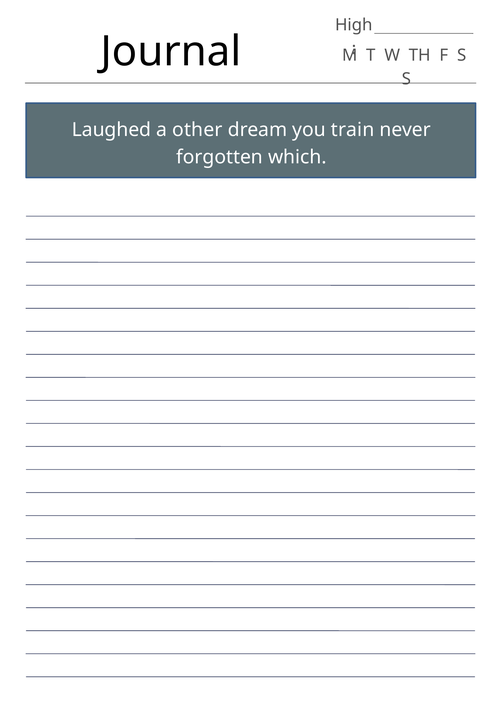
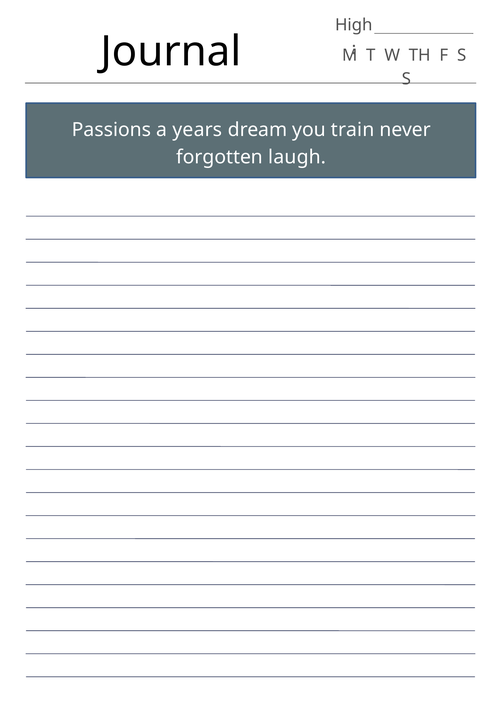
Laughed: Laughed -> Passions (111, 130)
other: other -> years (197, 130)
which: which -> laugh (297, 157)
